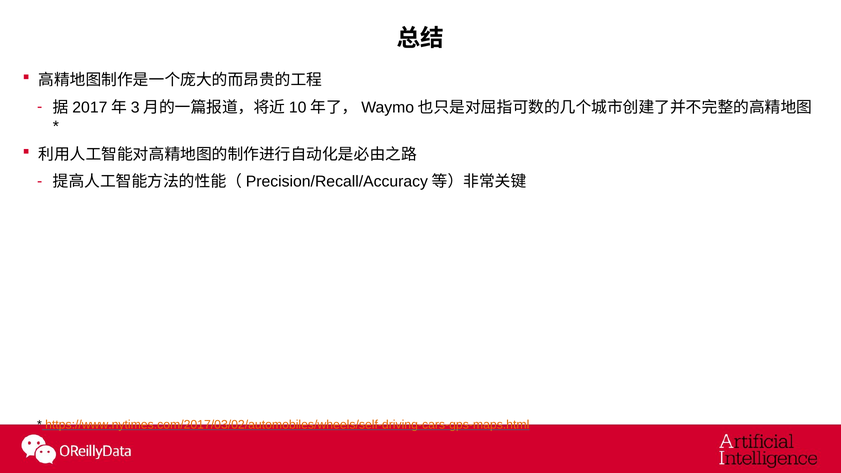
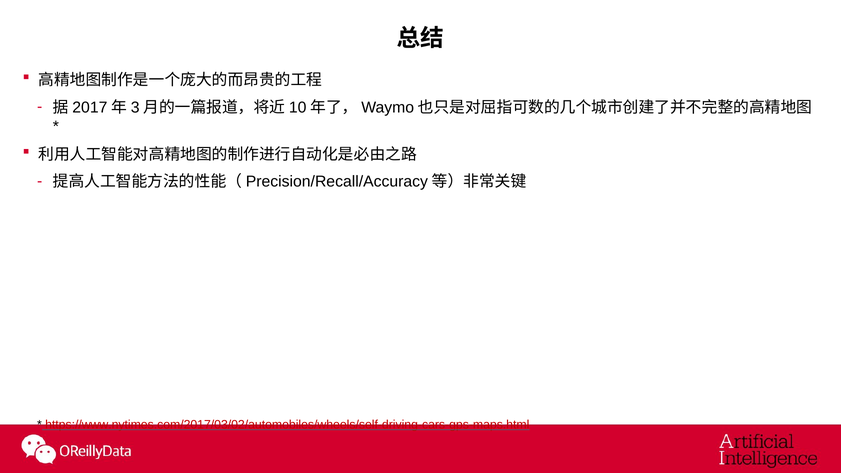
https://www.nytimes.com/2017/03/02/automobiles/wheels/self-driving-cars-gps-maps.html colour: orange -> red (287, 425)
